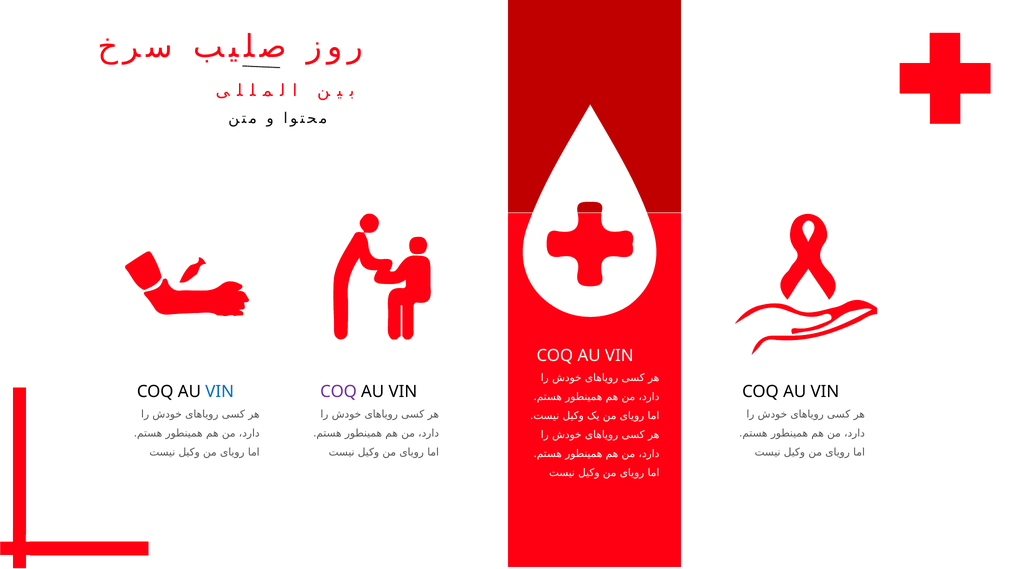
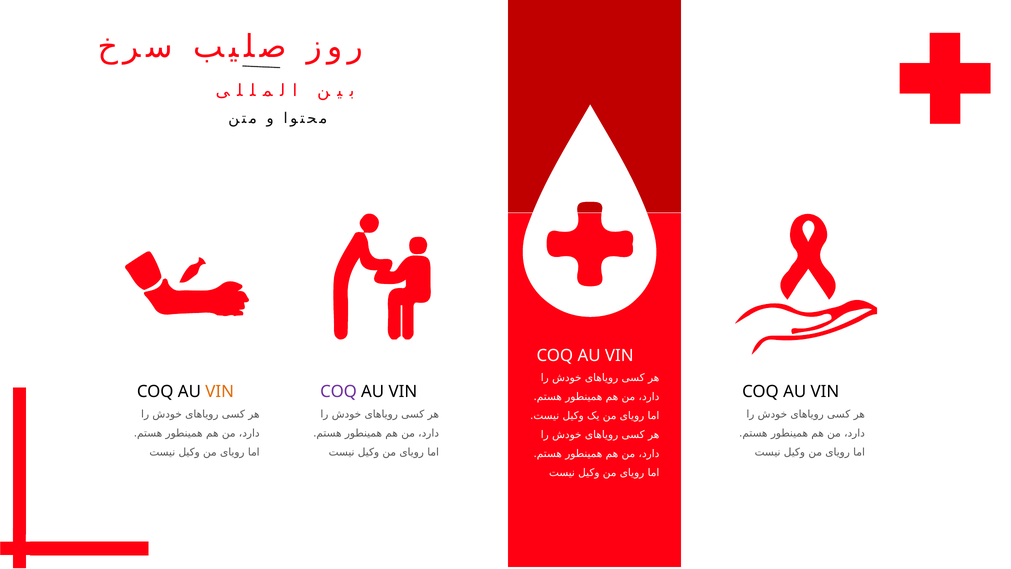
VIN colour: blue -> orange (220, 391)
